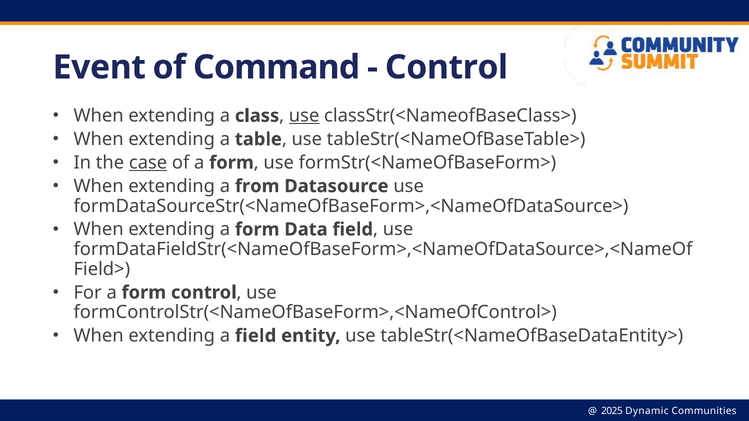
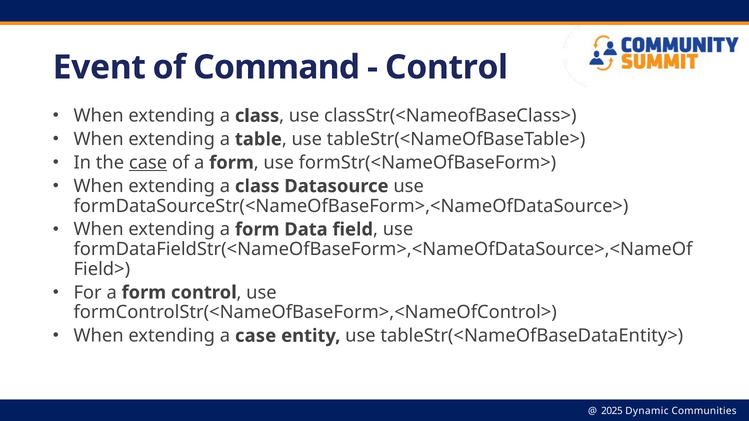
use underline: present -> none (304, 116)
from: from -> class (257, 186)
a field: field -> case (256, 336)
